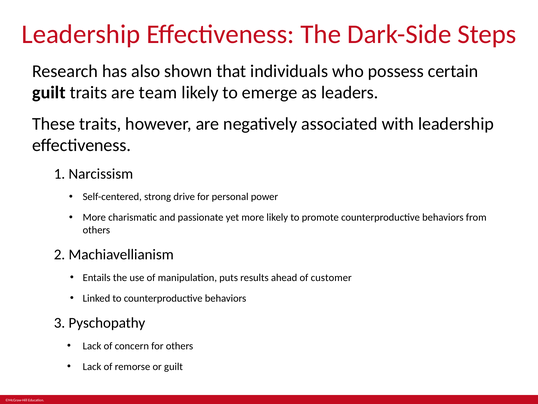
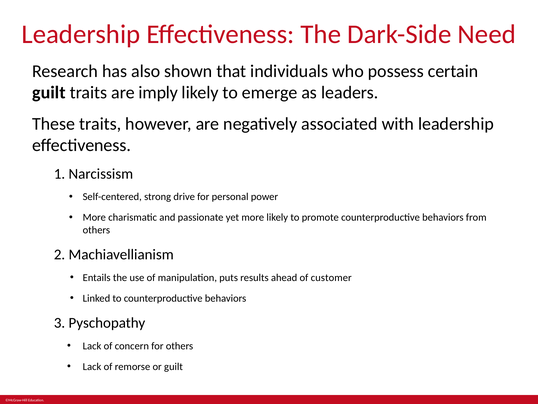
Steps: Steps -> Need (487, 34)
team: team -> imply (158, 93)
